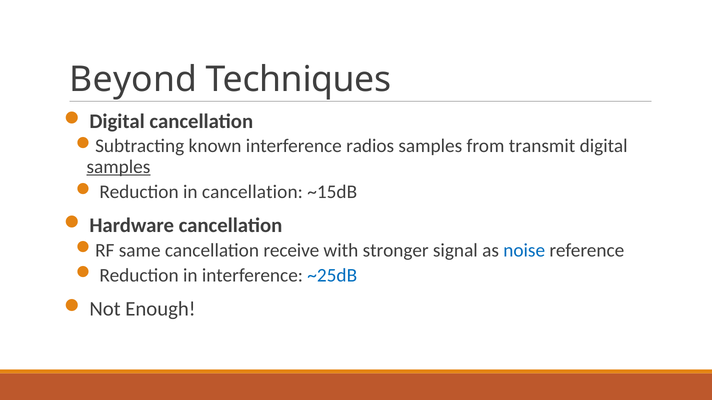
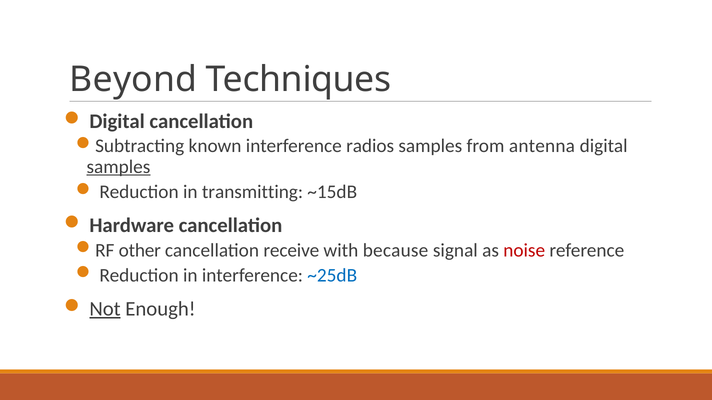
transmit: transmit -> antenna (542, 146)
in cancellation: cancellation -> transmitting (253, 192)
same: same -> other (140, 250)
stronger: stronger -> because (396, 250)
noise colour: blue -> red (524, 250)
Not underline: none -> present (105, 309)
